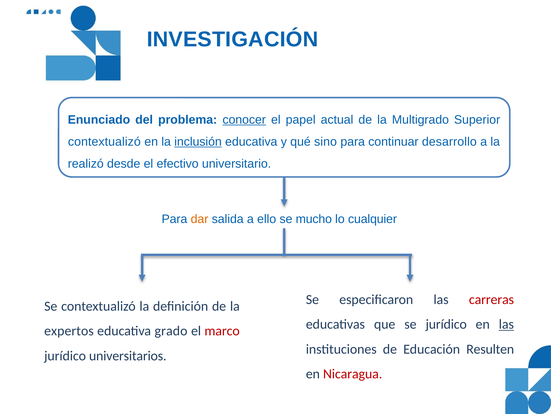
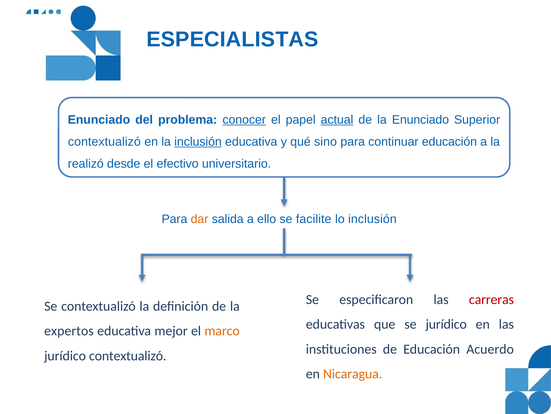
INVESTIGACIÓN: INVESTIGACIÓN -> ESPECIALISTAS (232, 39)
actual underline: none -> present (337, 120)
la Multigrado: Multigrado -> Enunciado (420, 120)
continuar desarrollo: desarrollo -> educación (449, 142)
mucho: mucho -> facilite (314, 219)
lo cualquier: cualquier -> inclusión (372, 219)
las underline: present -> none (506, 324)
grado: grado -> mejor (171, 331)
marco colour: red -> orange (222, 331)
Resulten: Resulten -> Acuerdo (490, 349)
jurídico universitarios: universitarios -> contextualizó (128, 355)
Nicaragua colour: red -> orange (353, 373)
